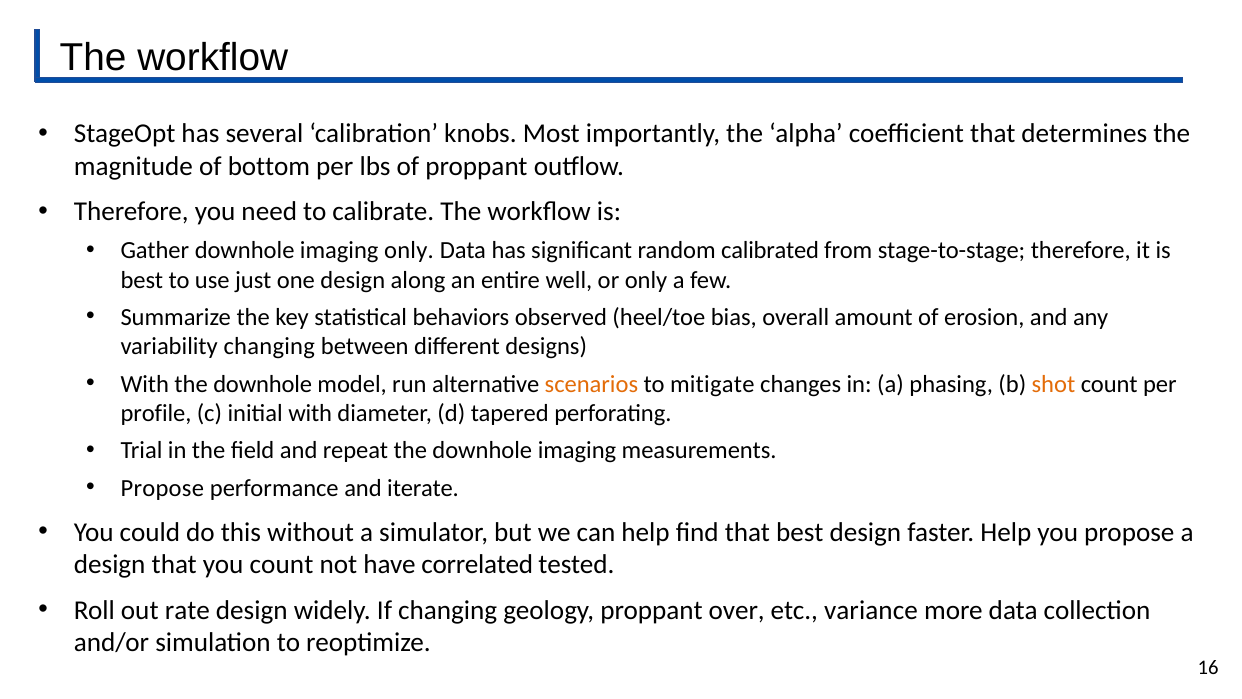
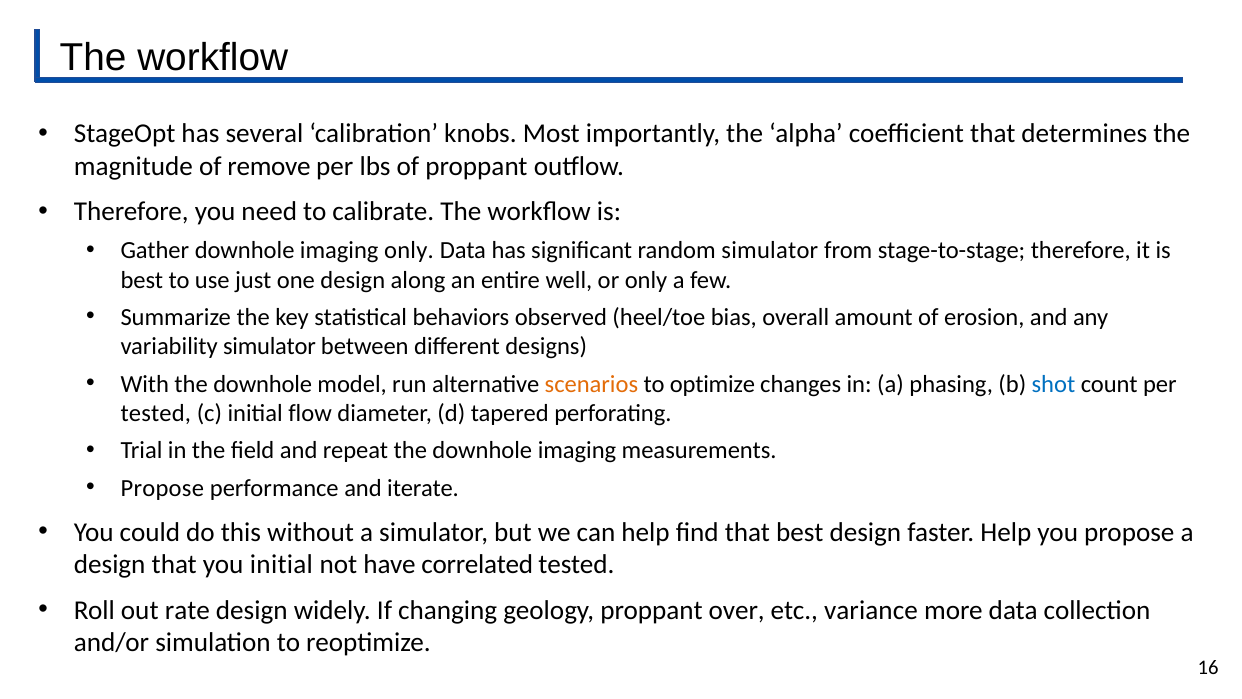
bottom: bottom -> remove (269, 166)
random calibrated: calibrated -> simulator (770, 250)
variability changing: changing -> simulator (269, 346)
mitigate: mitigate -> optimize (712, 384)
shot colour: orange -> blue (1053, 384)
profile: profile -> tested (156, 413)
initial with: with -> flow (310, 413)
you count: count -> initial (281, 565)
